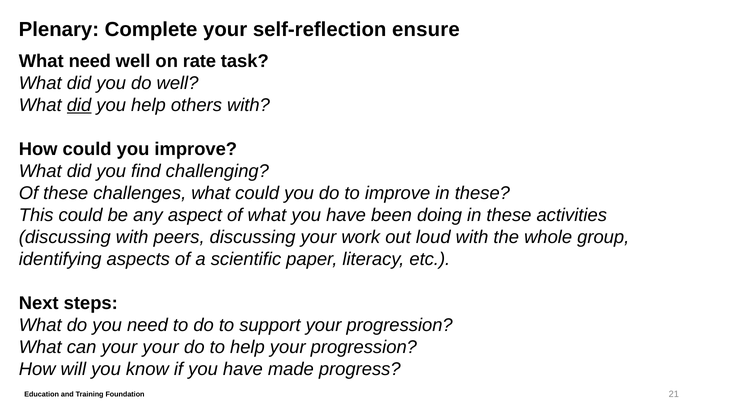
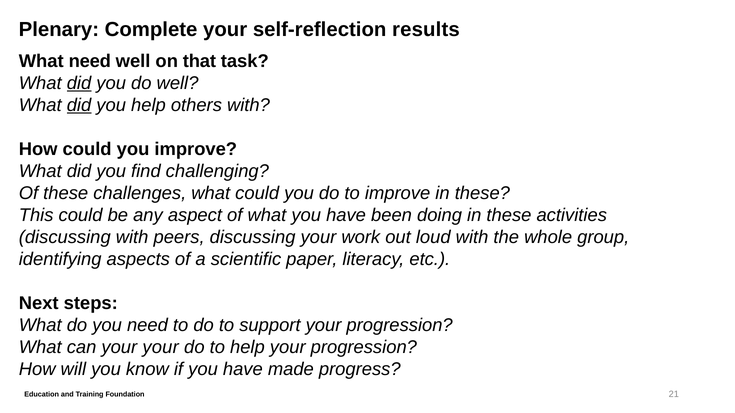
ensure: ensure -> results (426, 30)
rate: rate -> that (199, 61)
did underline: none -> present (79, 83)
